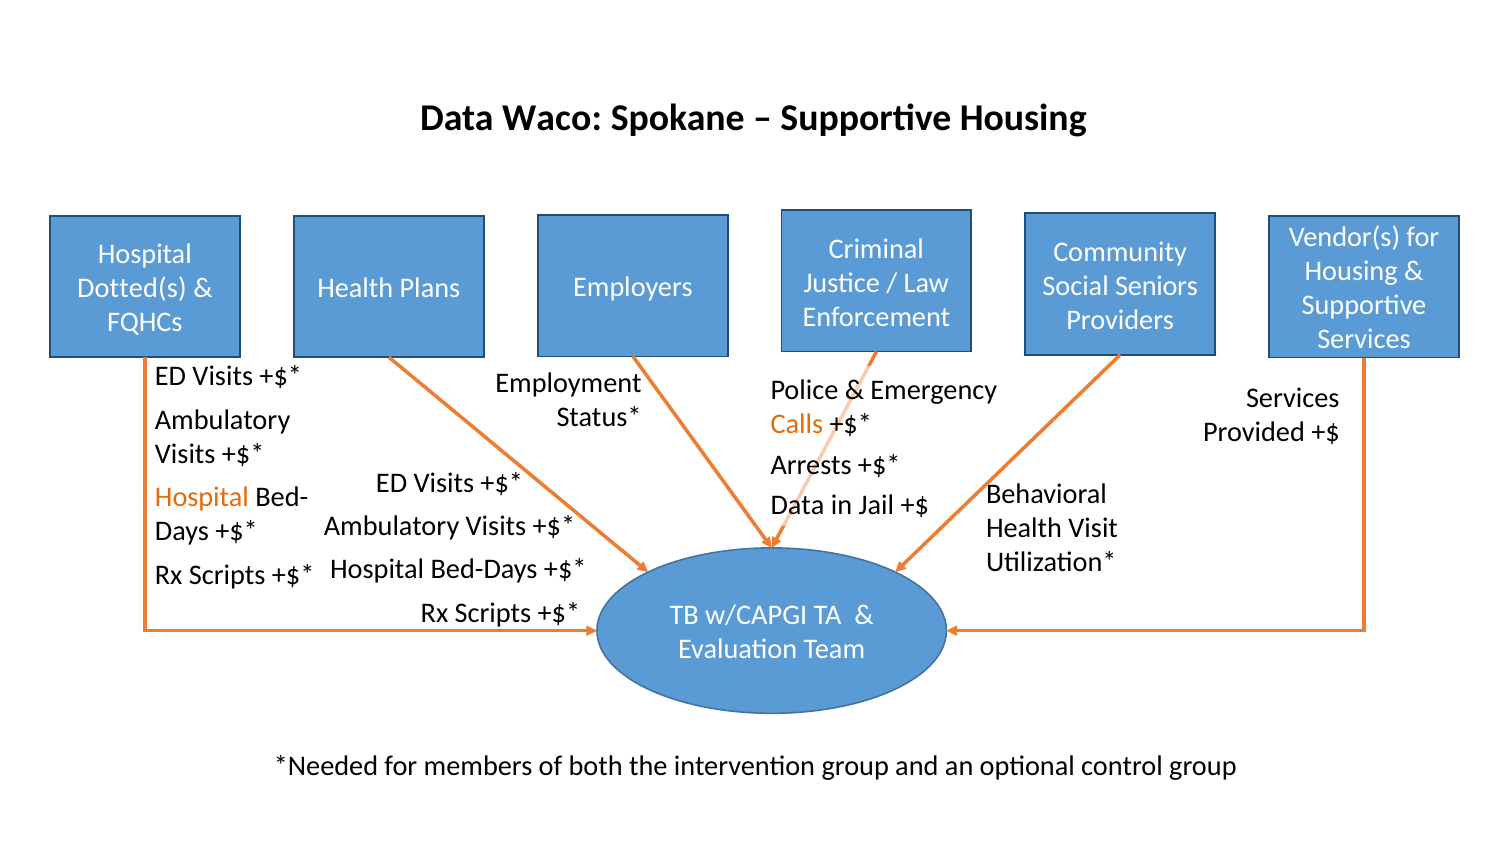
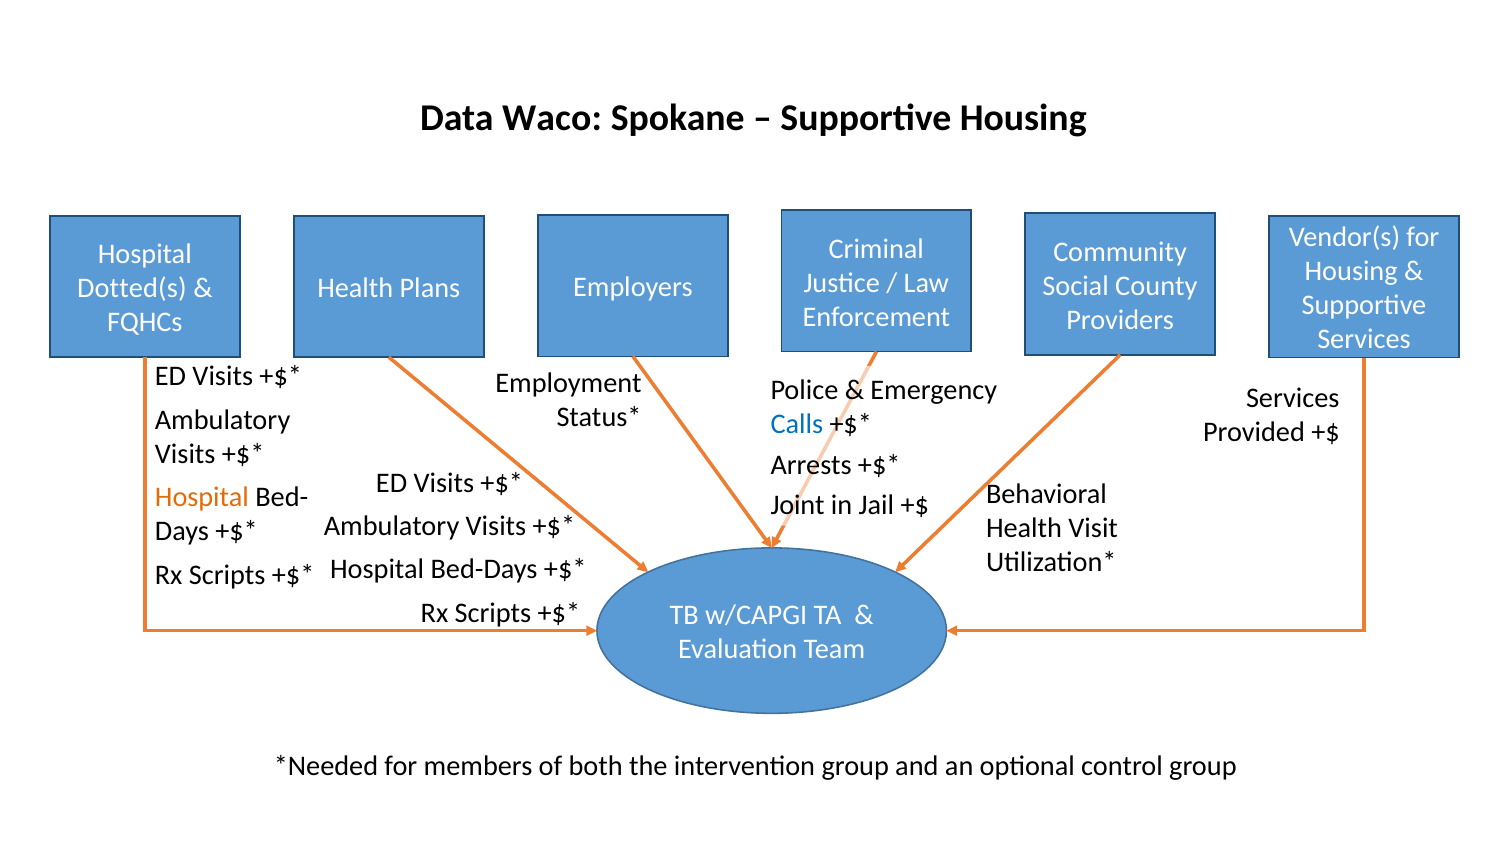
Seniors: Seniors -> County (1156, 286)
Calls colour: orange -> blue (797, 424)
Data: Data -> Joint (798, 505)
